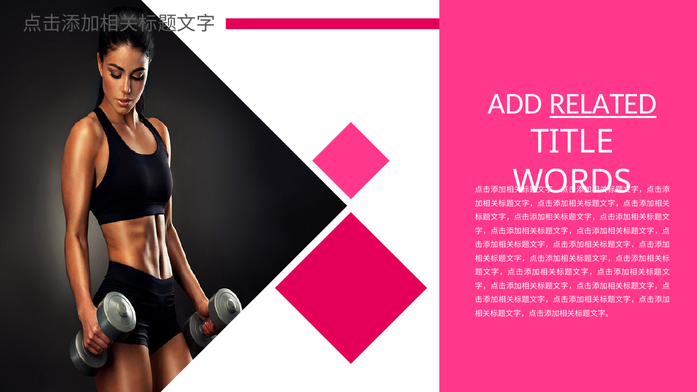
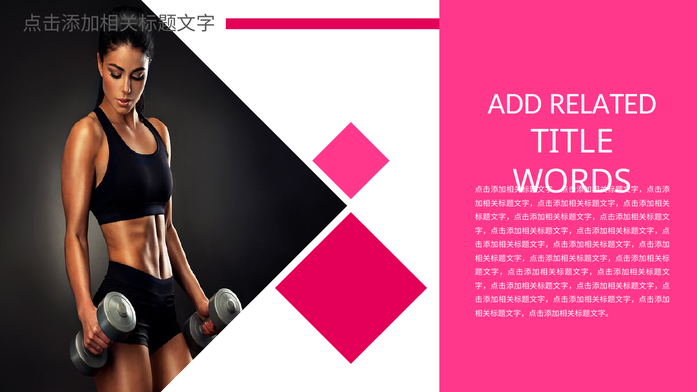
RELATED underline: present -> none (603, 104)
